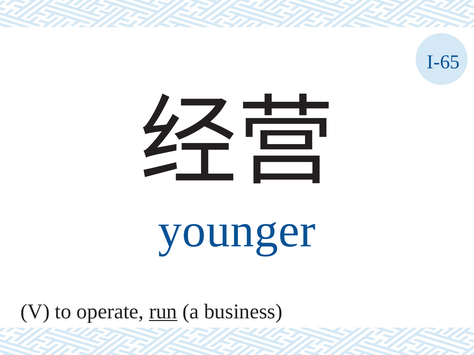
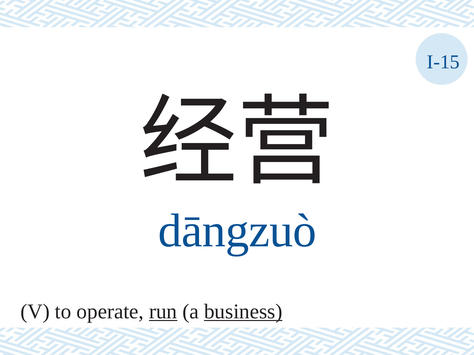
I-65: I-65 -> I-15 (443, 62)
younger: younger -> dāngzuò (237, 231)
business underline: none -> present (243, 312)
